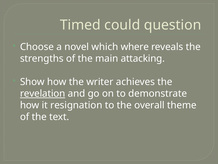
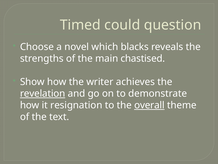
where: where -> blacks (135, 47)
attacking: attacking -> chastised (143, 58)
overall underline: none -> present (149, 105)
